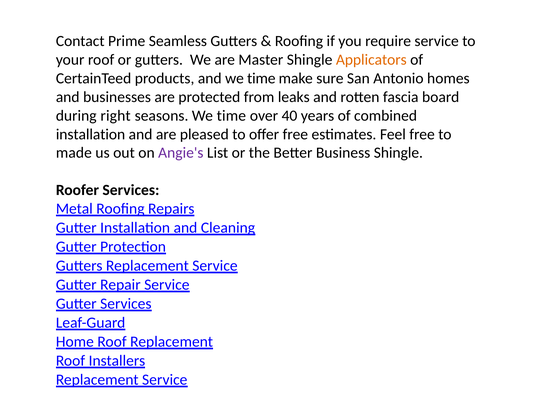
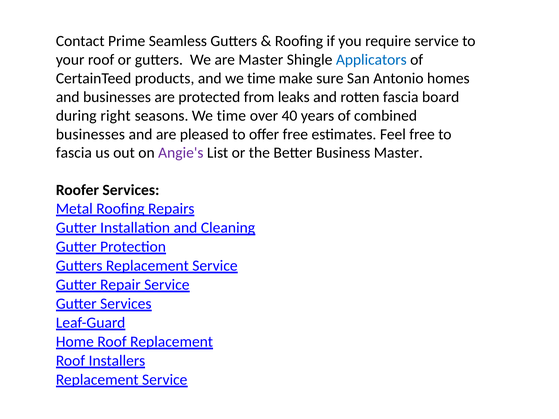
Applicators colour: orange -> blue (371, 60)
installation: installation -> businesses (90, 134)
made: made -> fascia (74, 153)
Business Shingle: Shingle -> Master (398, 153)
